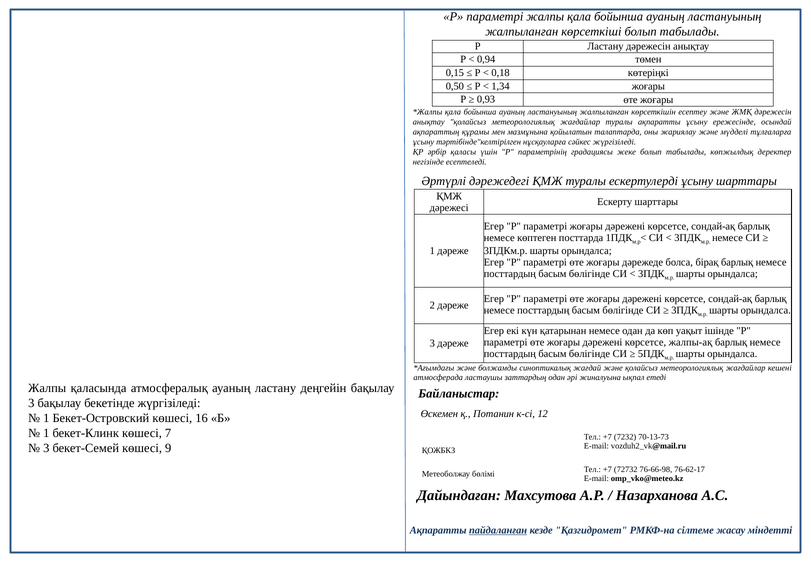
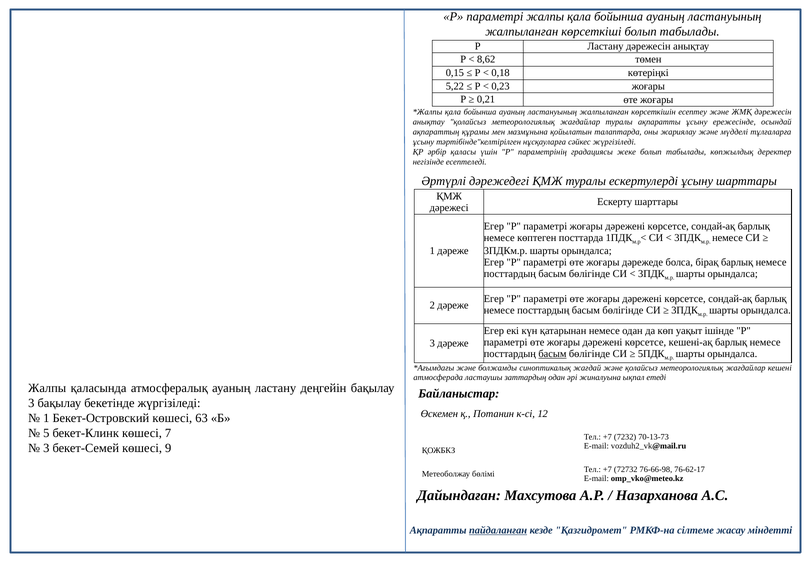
0,94: 0,94 -> 8,62 (486, 59)
0,50: 0,50 -> 5,22 (455, 86)
1,34: 1,34 -> 0,23 (501, 86)
0,93: 0,93 -> 0,21 (486, 99)
жалпы-ақ: жалпы-ақ -> кешені-ақ (691, 342)
басым underline: none -> present (552, 354)
16: 16 -> 63 (202, 418)
1: 1 -> 5 (46, 432)
